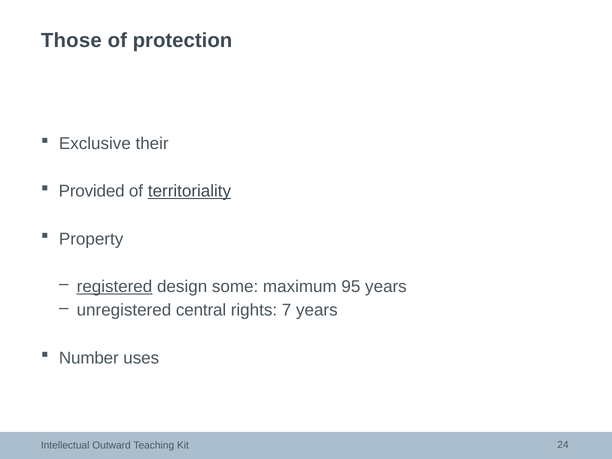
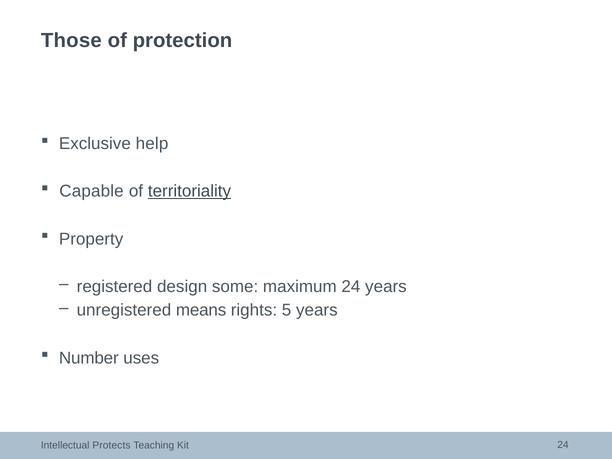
their: their -> help (152, 144)
Provided: Provided -> Capable (92, 191)
registered underline: present -> none (115, 287)
maximum 95: 95 -> 24 (351, 287)
central: central -> means (201, 310)
7: 7 -> 5 (287, 310)
Outward: Outward -> Protects (111, 445)
